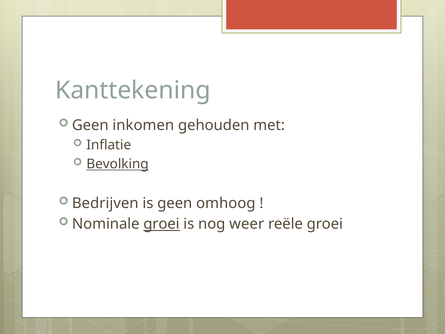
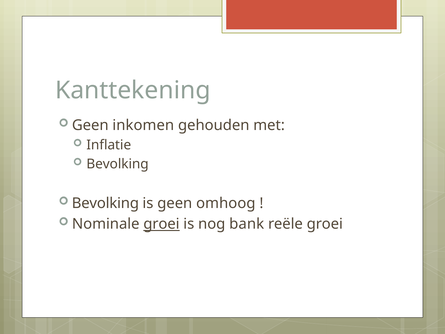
Bevolking underline: present -> none (118, 164)
Bedrijven: Bedrijven -> Bevolking (105, 203)
weer: weer -> bank (247, 224)
